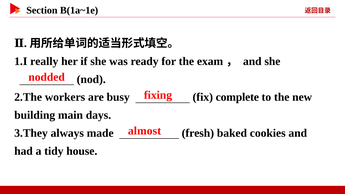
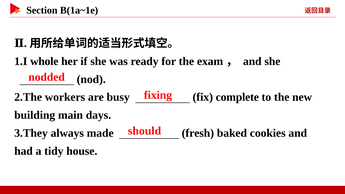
really: really -> whole (44, 61)
almost: almost -> should (145, 131)
